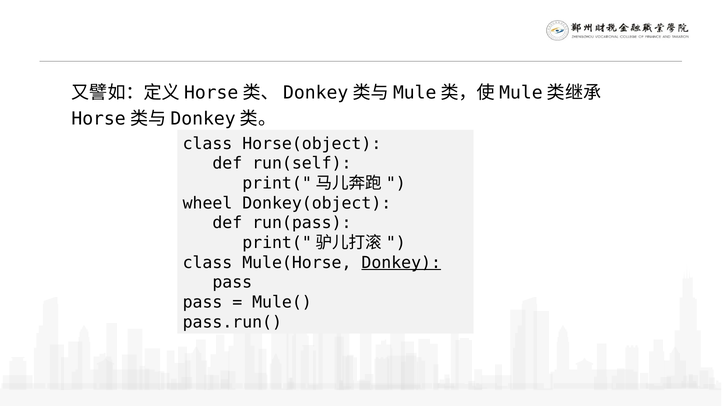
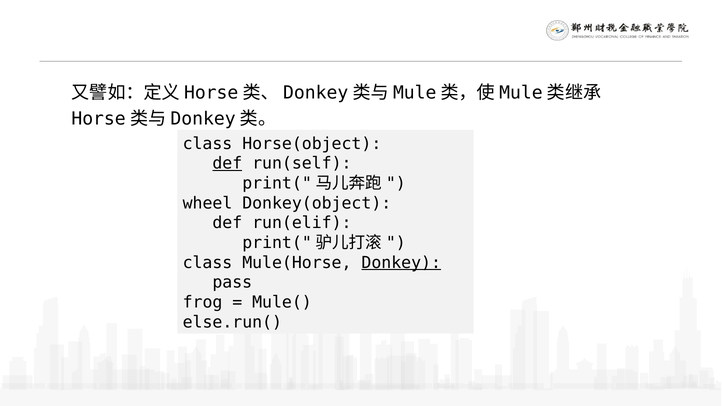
def underline: none -> present (227, 163)
run(pass: run(pass -> run(elif (302, 223)
pass: pass -> frog (203, 302)
pass.run(: pass.run( -> else.run( (232, 322)
